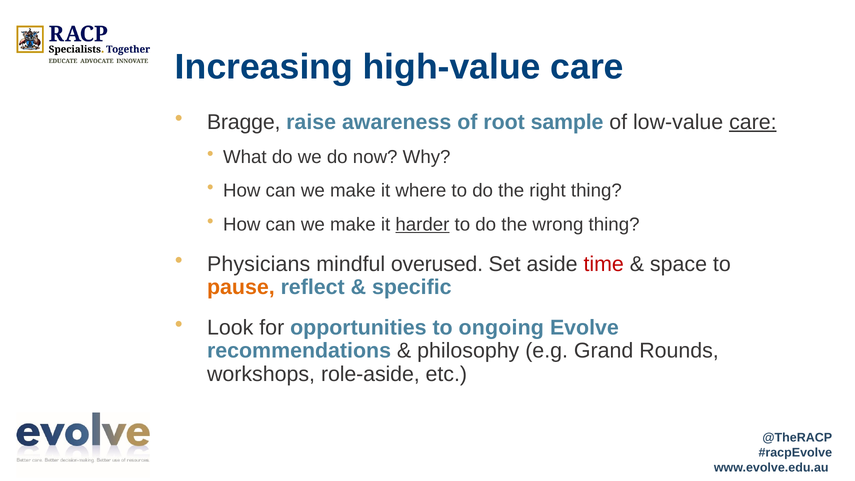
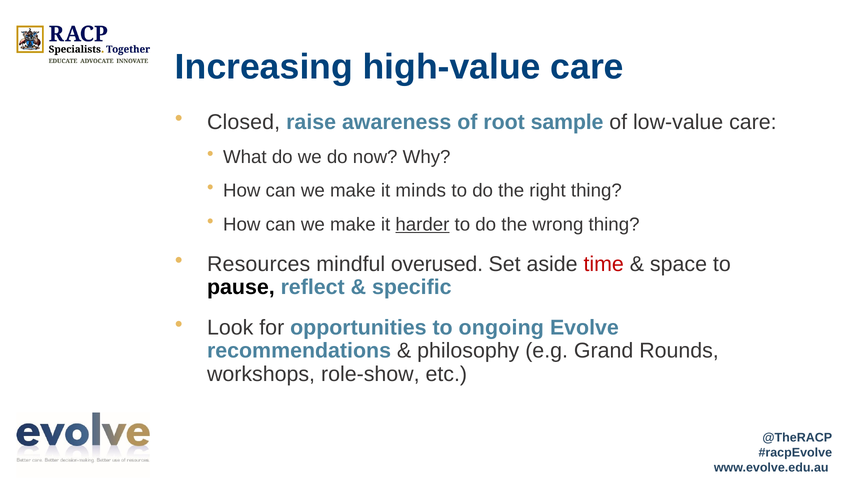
Bragge: Bragge -> Closed (244, 122)
care underline: present -> none (753, 122)
where: where -> minds (421, 191)
Physicians: Physicians -> Resources (259, 264)
pause colour: orange -> black (241, 287)
role-aside: role-aside -> role-show (370, 374)
